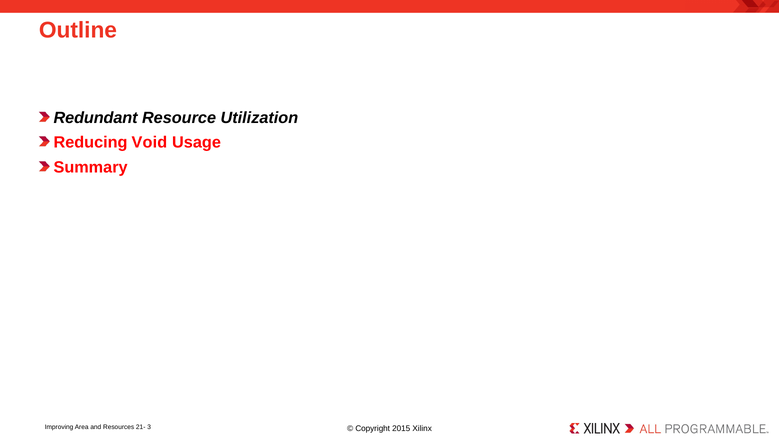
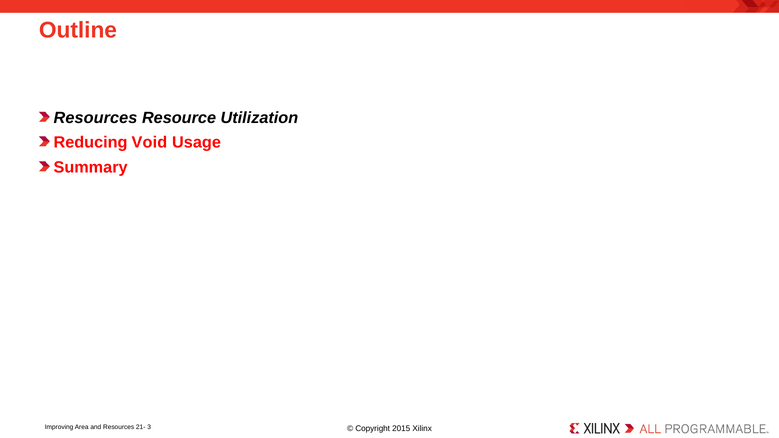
Redundant: Redundant -> Resources (95, 118)
